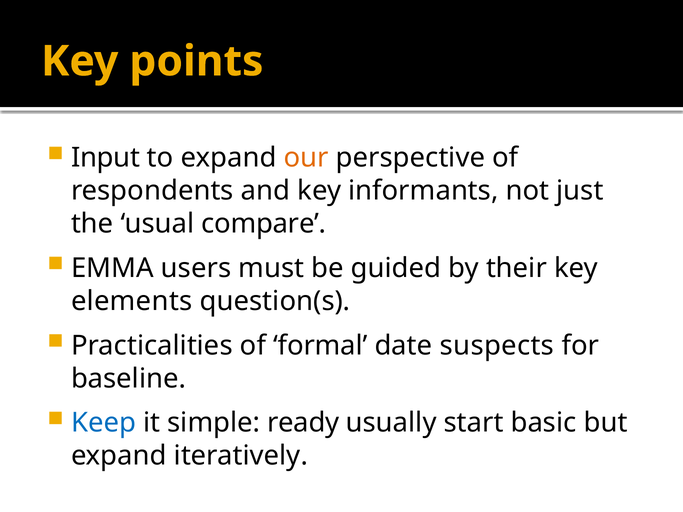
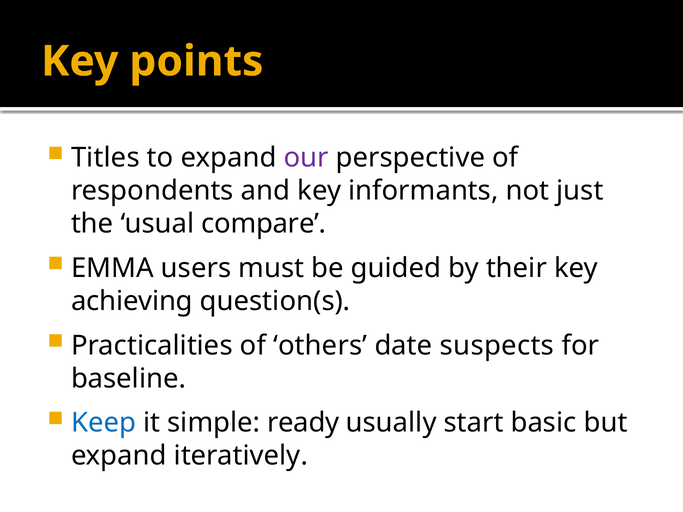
Input: Input -> Titles (105, 158)
our colour: orange -> purple (306, 158)
elements: elements -> achieving (132, 301)
formal: formal -> others (320, 346)
